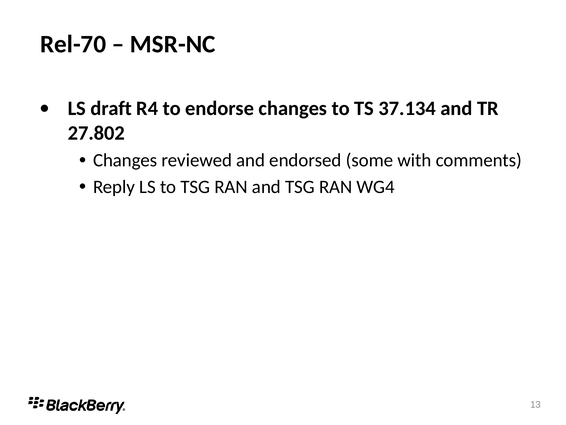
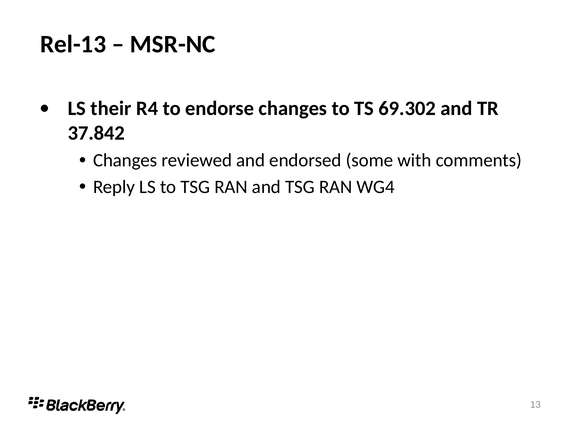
Rel-70: Rel-70 -> Rel-13 (73, 44)
draft: draft -> their (111, 108)
37.134: 37.134 -> 69.302 (407, 108)
27.802: 27.802 -> 37.842 (96, 133)
